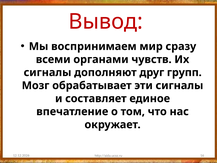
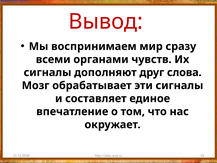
групп: групп -> слова (184, 72)
